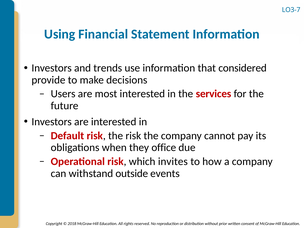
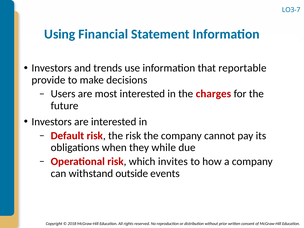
considered: considered -> reportable (242, 68)
services: services -> charges (213, 94)
office: office -> while (164, 148)
